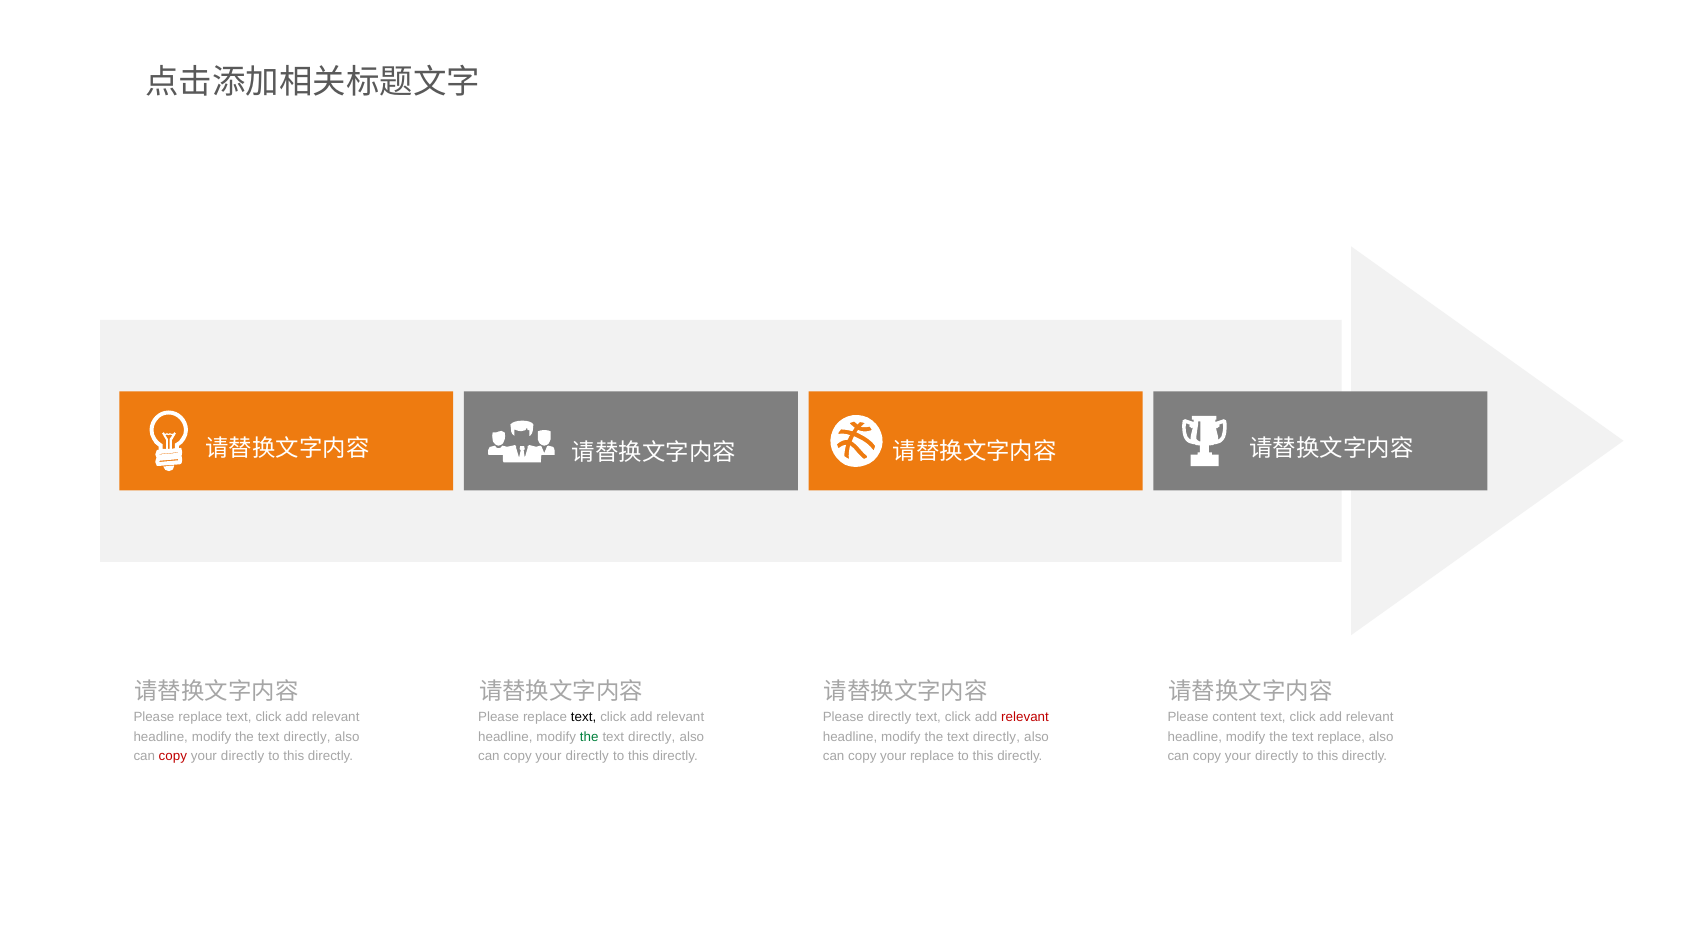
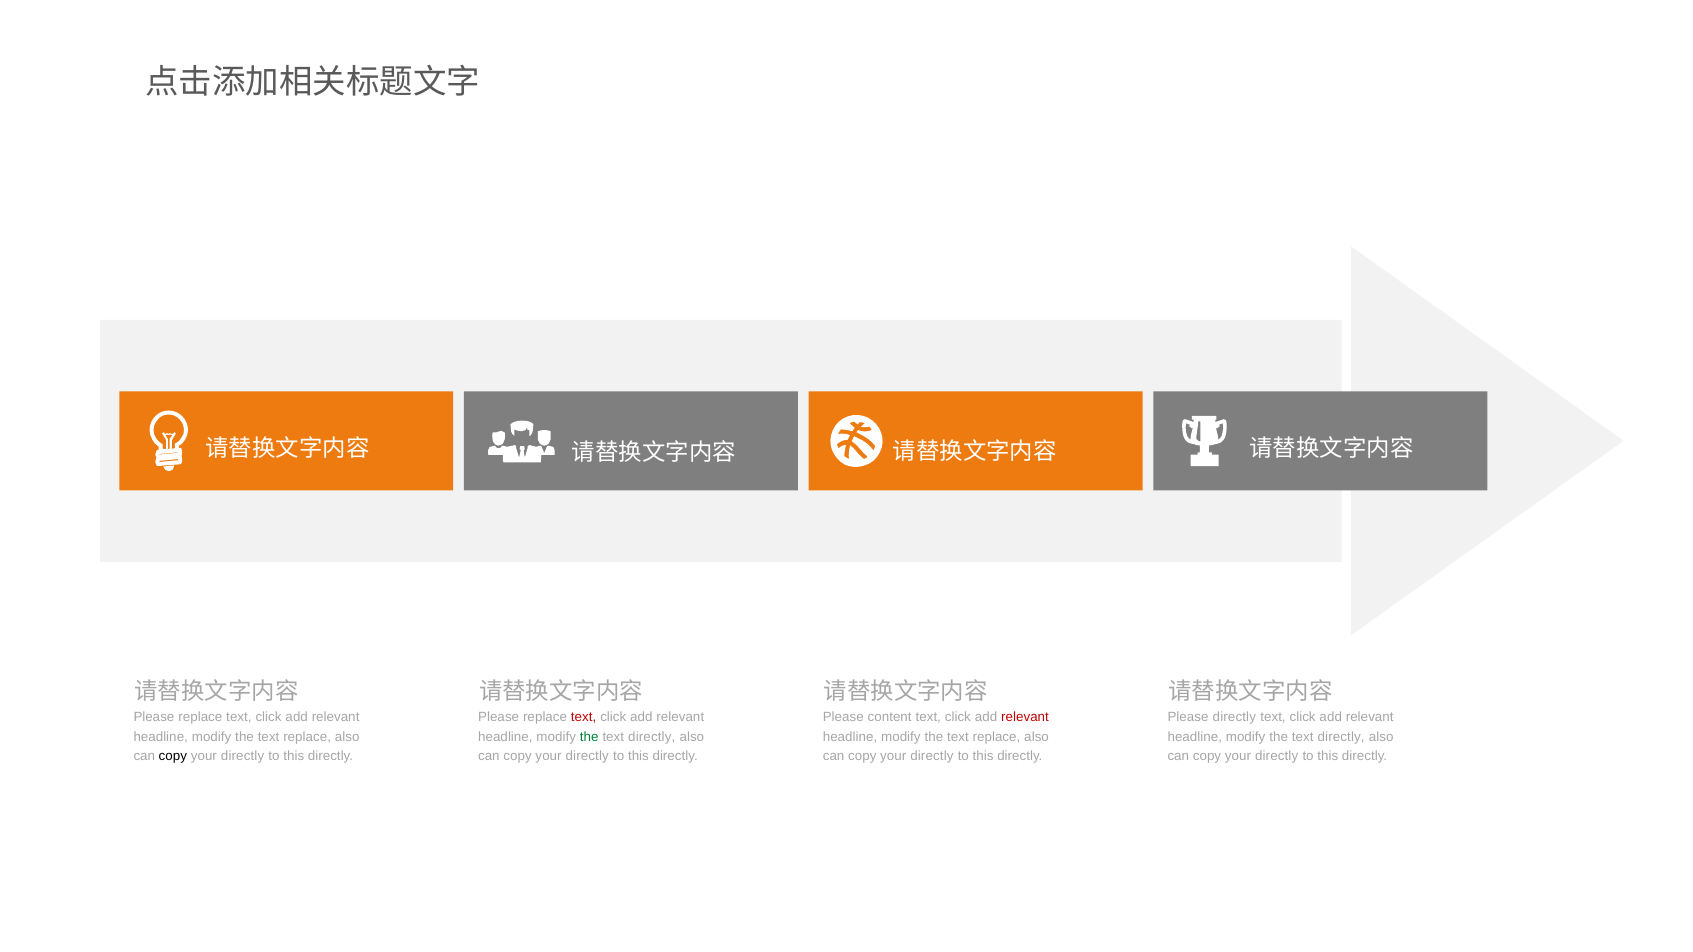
text colour: black -> red (584, 718)
Please directly: directly -> content (890, 718)
Please content: content -> directly (1234, 718)
directly: directly -> replace (307, 737)
directly: directly -> replace (996, 737)
replace: replace -> directly (1341, 737)
copy colour: red -> black (173, 756)
replace: replace -> directly (932, 756)
